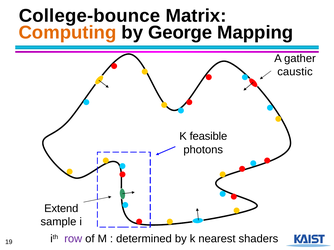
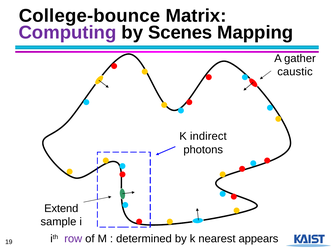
Computing colour: orange -> purple (67, 33)
George: George -> Scenes (180, 33)
feasible: feasible -> indirect (208, 137)
shaders: shaders -> appears (258, 239)
